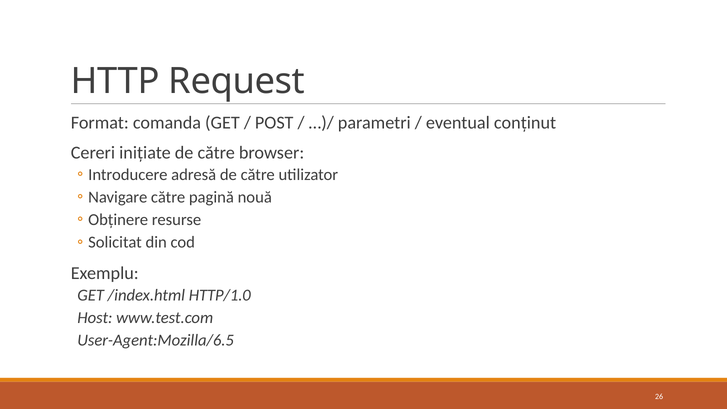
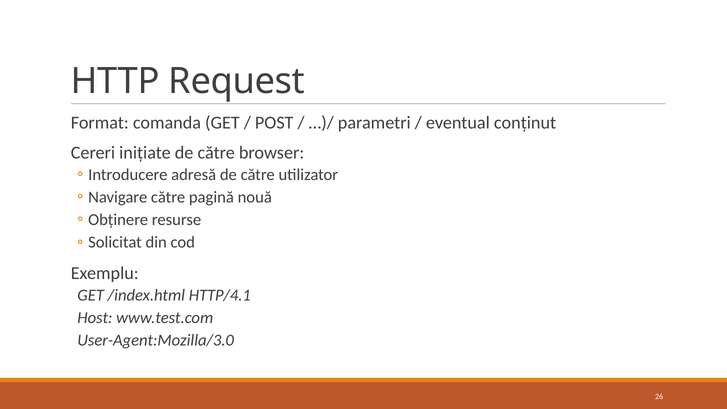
HTTP/1.0: HTTP/1.0 -> HTTP/4.1 (220, 295)
User-Agent:Mozilla/6.5: User-Agent:Mozilla/6.5 -> User-Agent:Mozilla/3.0 (156, 340)
